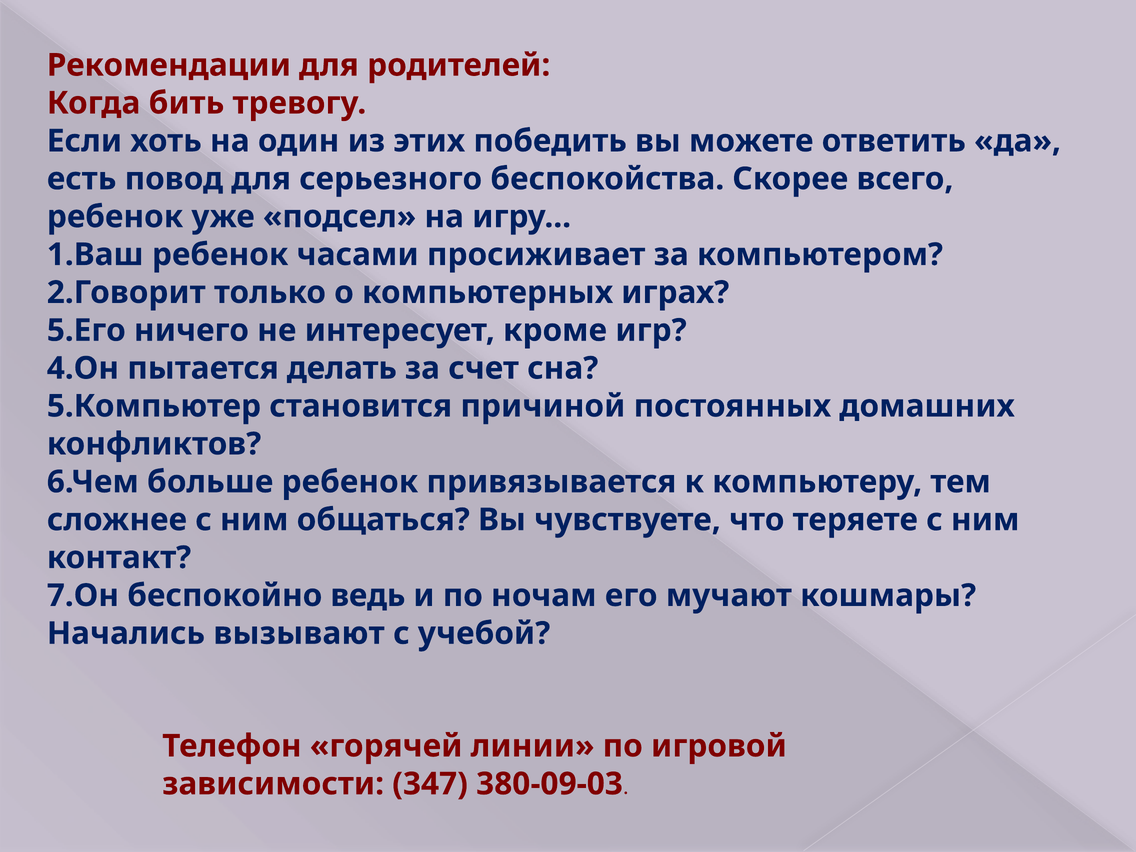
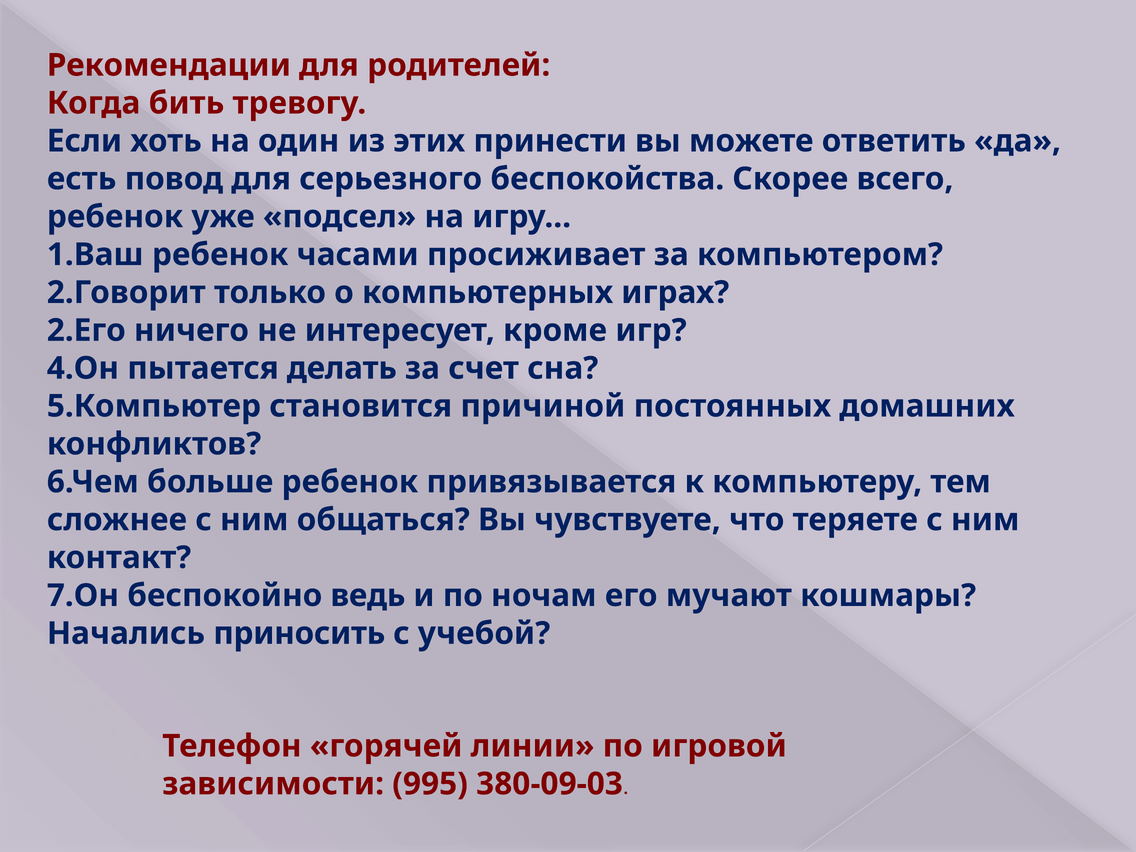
победить: победить -> принести (550, 141)
5.Его: 5.Его -> 2.Его (86, 330)
вызывают: вызывают -> приносить (299, 633)
347: 347 -> 995 (430, 784)
